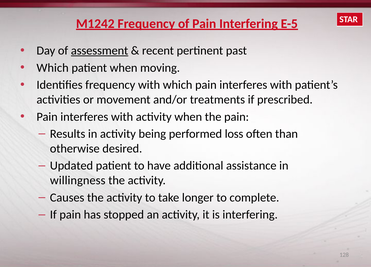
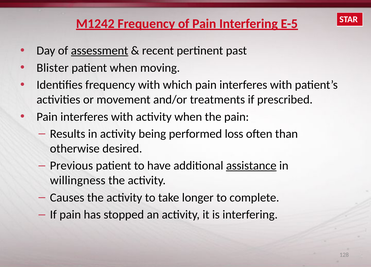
Which: Which -> Blister (53, 68)
Updated: Updated -> Previous (71, 166)
assistance underline: none -> present (251, 166)
